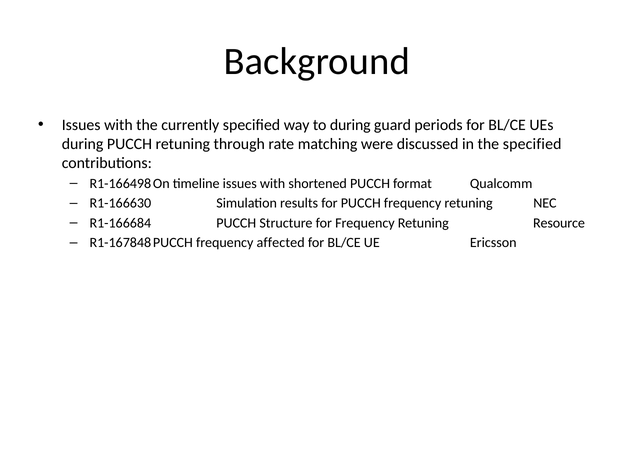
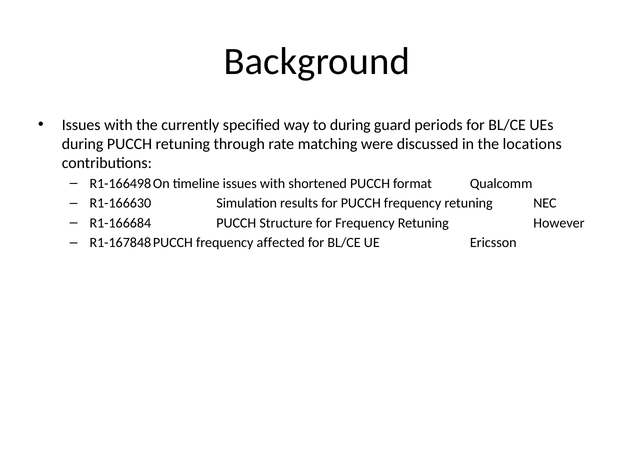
the specified: specified -> locations (532, 144)
Resource: Resource -> However (559, 223)
